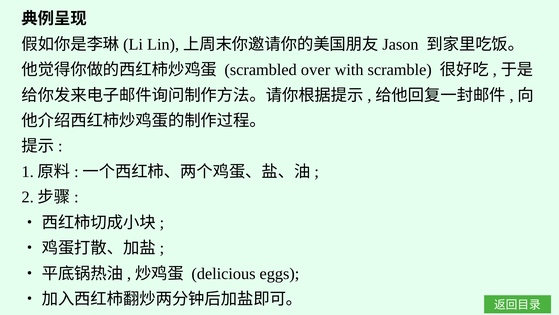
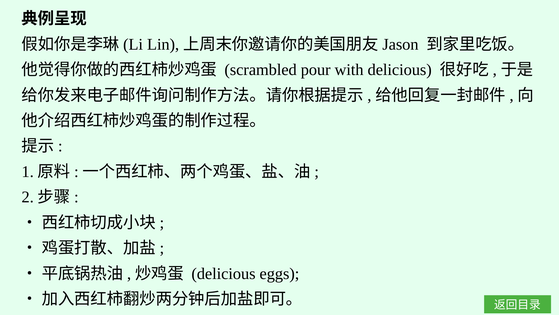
over: over -> pour (316, 70)
with scramble: scramble -> delicious (400, 70)
